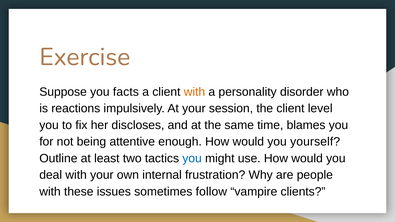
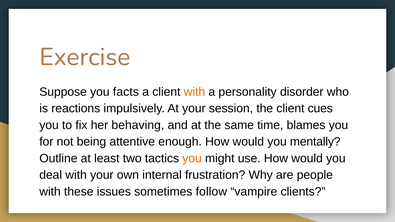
level: level -> cues (320, 109)
discloses: discloses -> behaving (138, 125)
yourself: yourself -> mentally (315, 142)
you colour: blue -> orange (192, 159)
